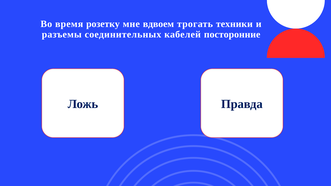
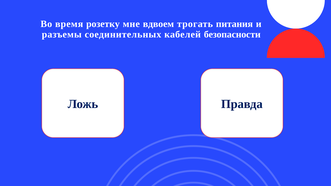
техники: техники -> питания (234, 24)
посторонние: посторонние -> безопасности (232, 34)
